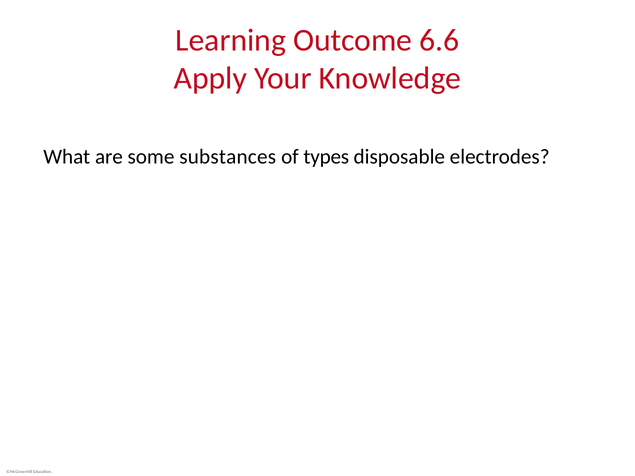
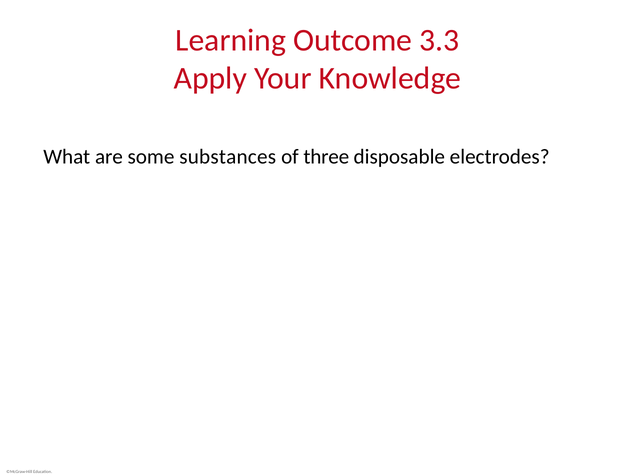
6.6: 6.6 -> 3.3 (439, 40)
types: types -> three (326, 157)
